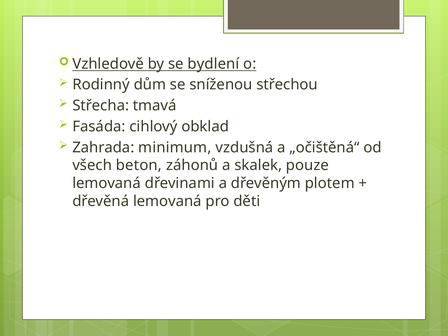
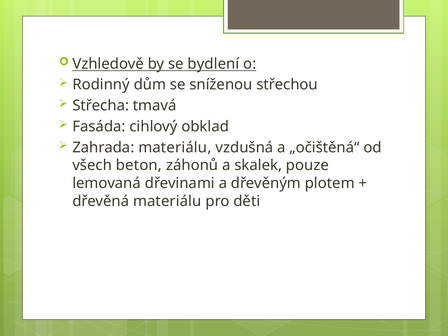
Zahrada minimum: minimum -> materiálu (175, 147)
dřevěná lemovaná: lemovaná -> materiálu (167, 201)
